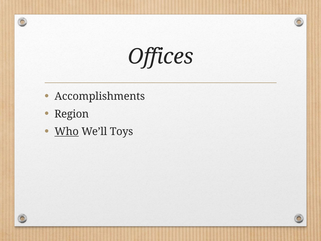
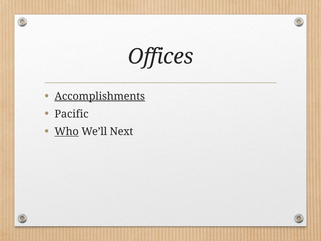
Accomplishments underline: none -> present (100, 96)
Region: Region -> Pacific (72, 114)
Toys: Toys -> Next (121, 132)
